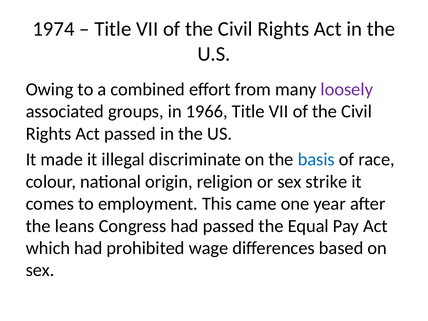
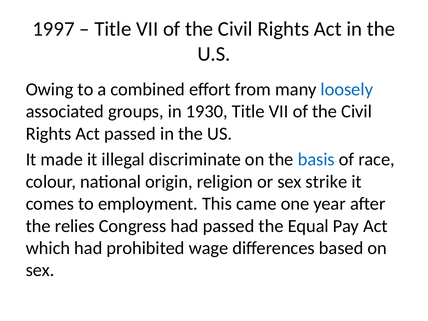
1974: 1974 -> 1997 (54, 29)
loosely colour: purple -> blue (347, 89)
1966: 1966 -> 1930 (207, 112)
leans: leans -> relies (75, 226)
